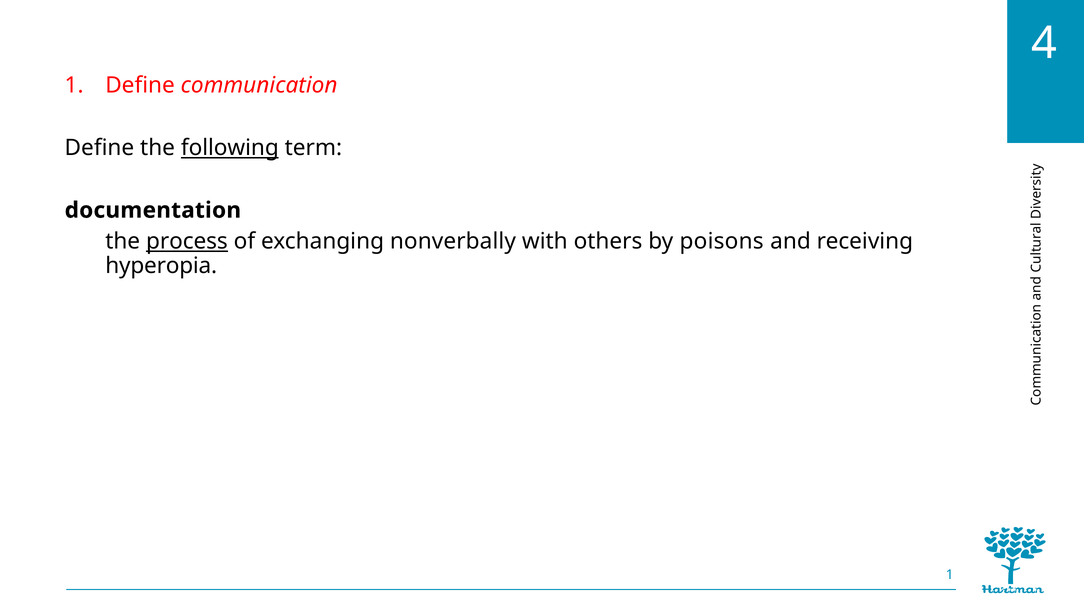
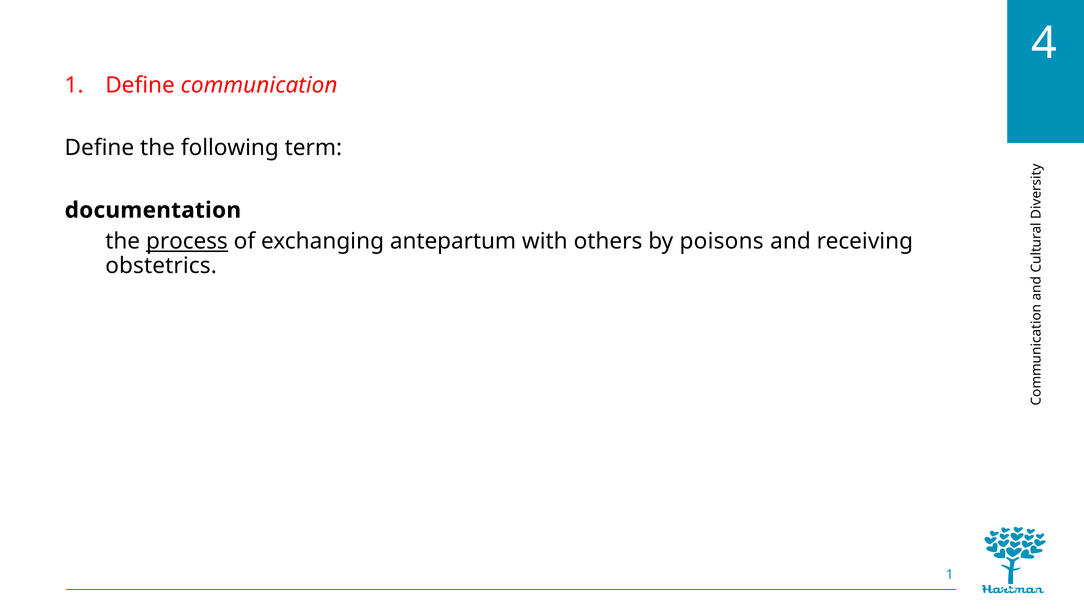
following underline: present -> none (230, 148)
nonverbally: nonverbally -> antepartum (453, 241)
hyperopia: hyperopia -> obstetrics (161, 266)
